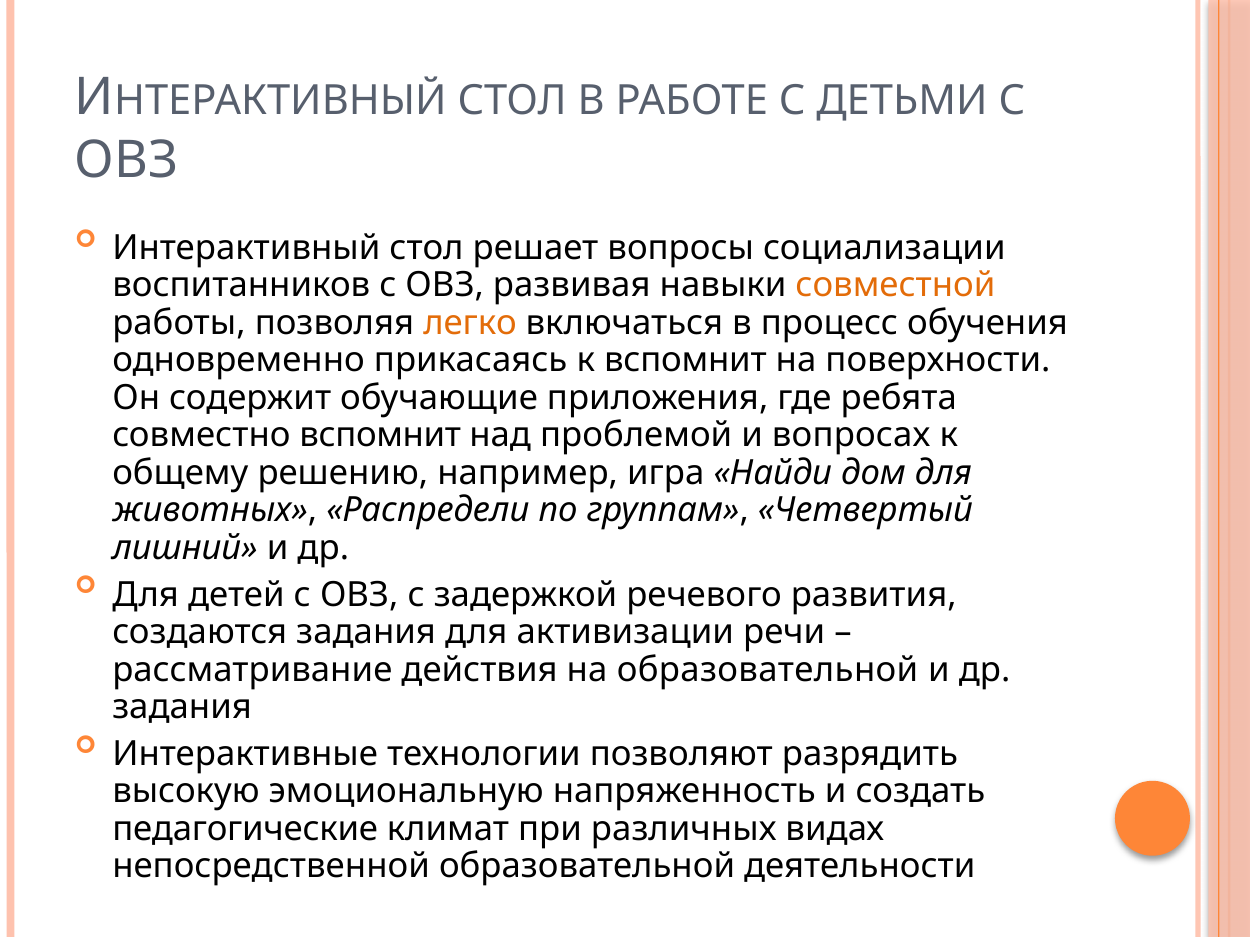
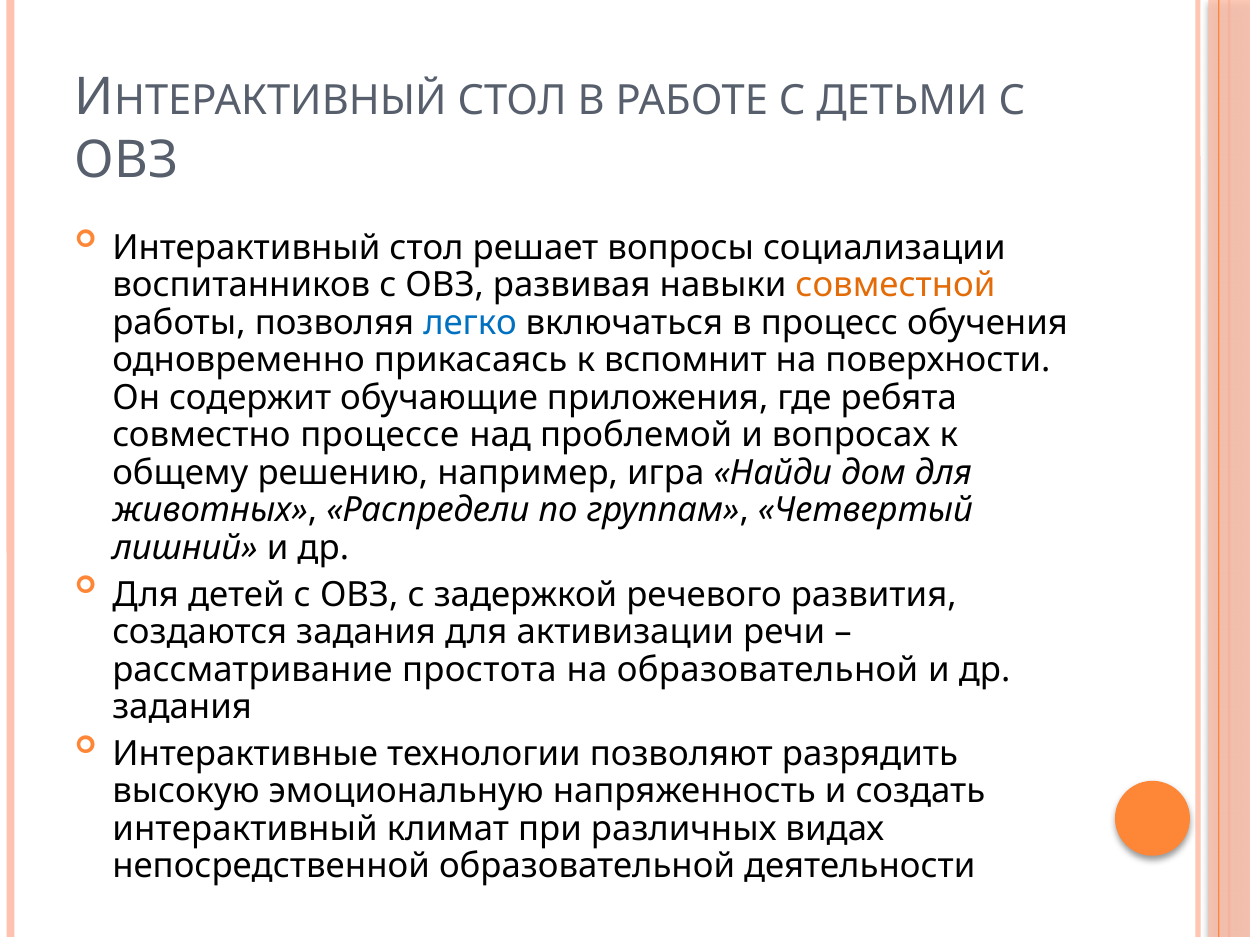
легко colour: orange -> blue (470, 323)
совместно вспомнит: вспомнит -> процессе (380, 436)
действия: действия -> простота (479, 670)
педагогические: педагогические -> интерактивный (245, 829)
